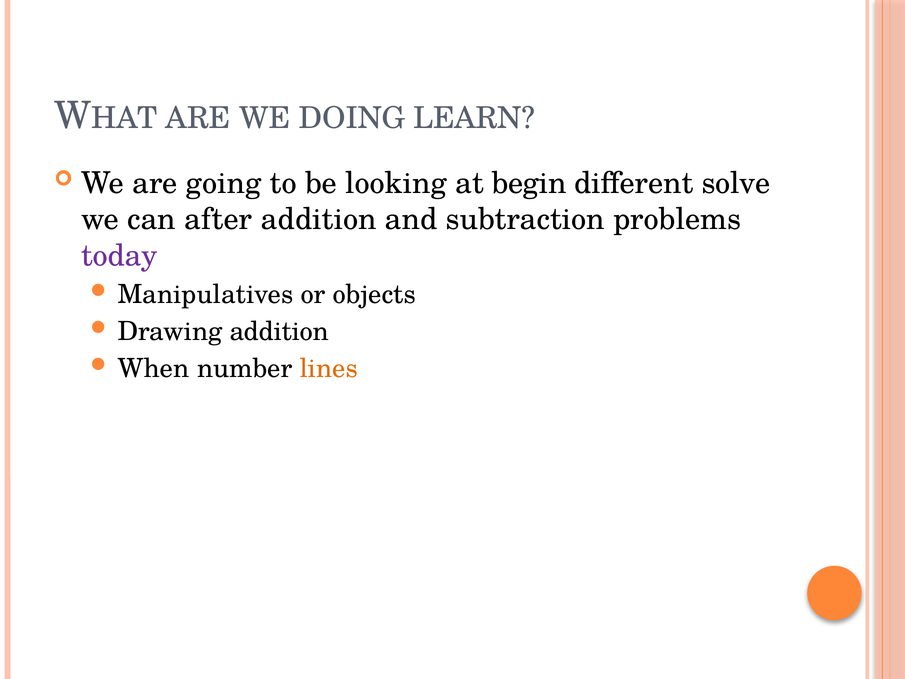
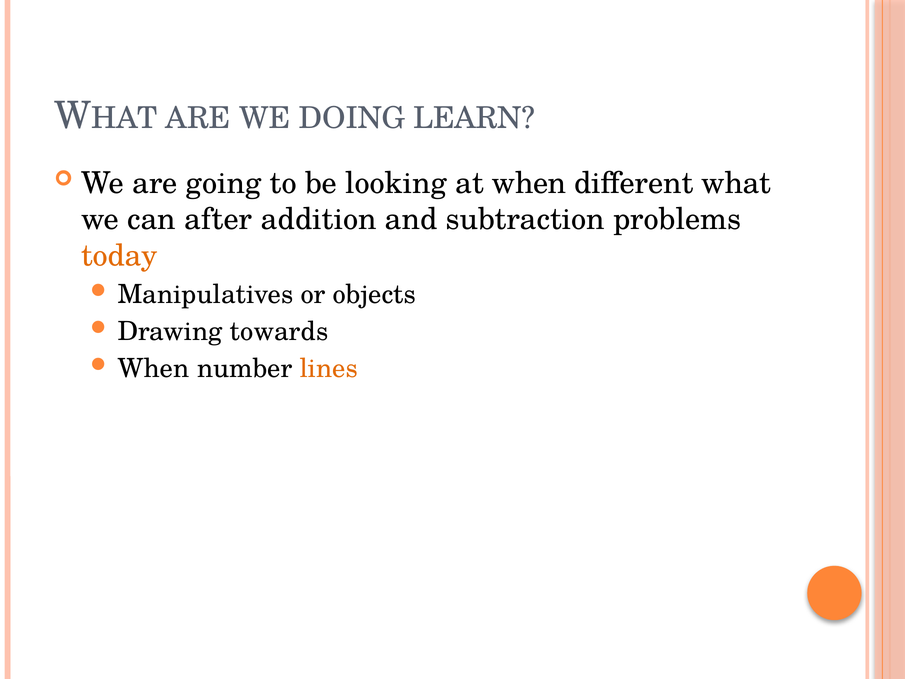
at begin: begin -> when (529, 183)
solve: solve -> what (736, 183)
today colour: purple -> orange (119, 255)
Drawing addition: addition -> towards (279, 331)
